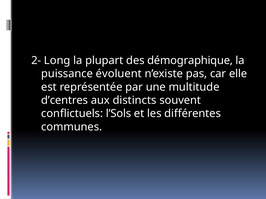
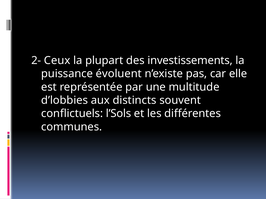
Long: Long -> Ceux (57, 61)
démographique: démographique -> investissements (190, 61)
d’centres: d’centres -> d’lobbies (65, 101)
